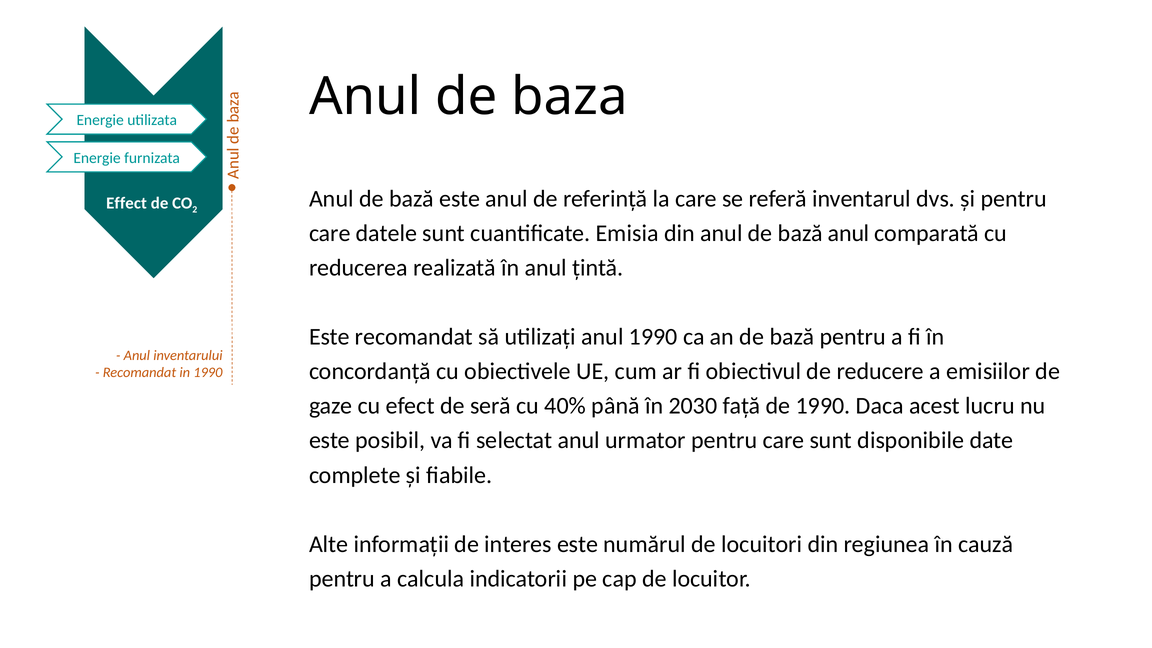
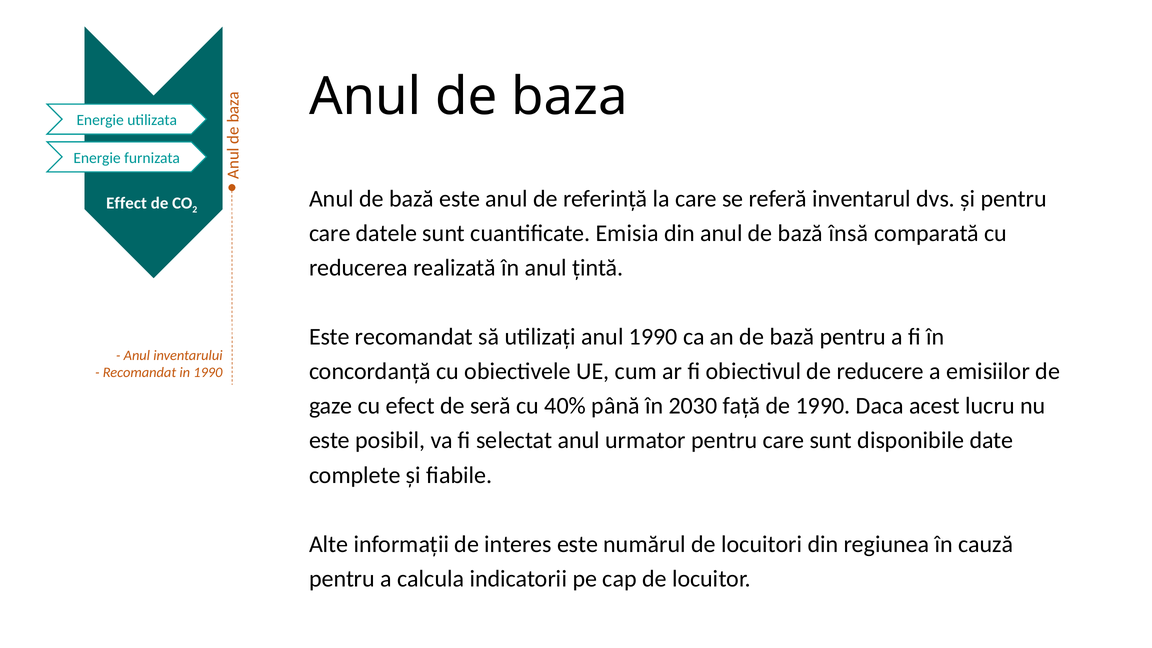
bază anul: anul -> însă (848, 233)
